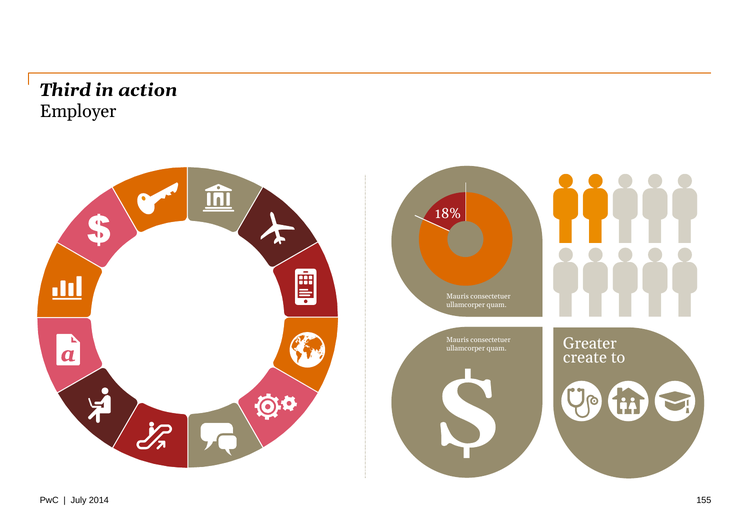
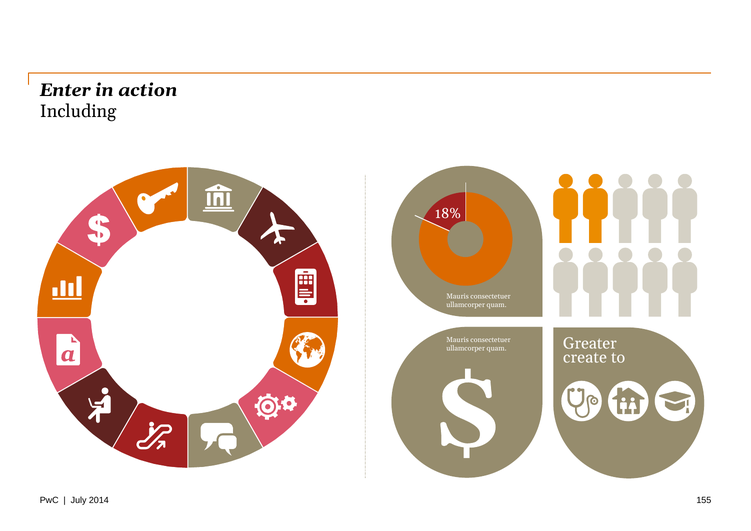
Third: Third -> Enter (65, 90)
Employer: Employer -> Including (78, 111)
